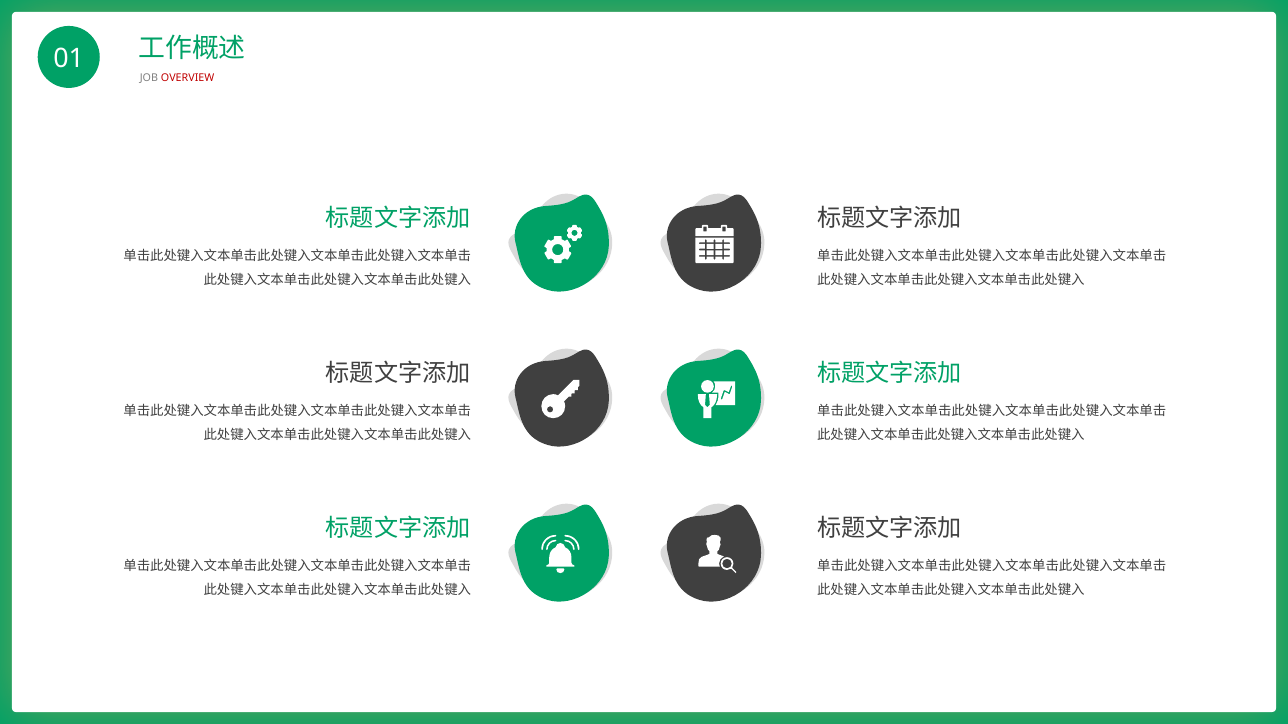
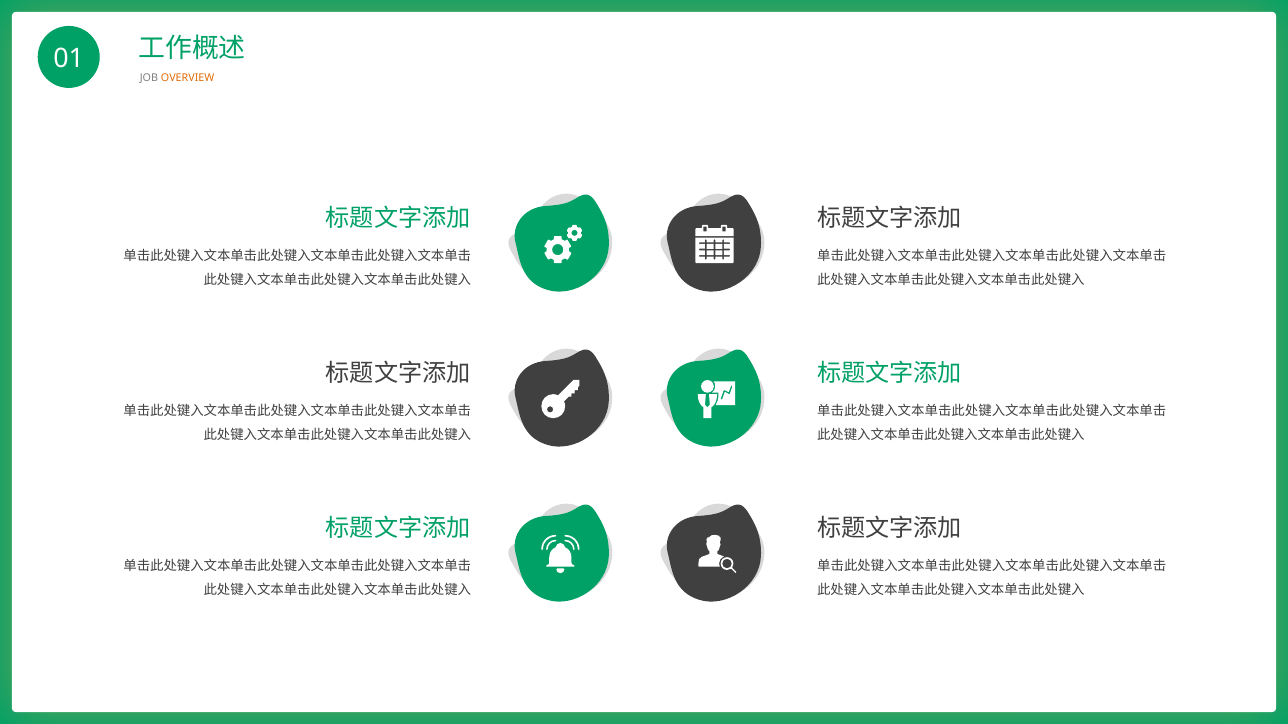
OVERVIEW colour: red -> orange (188, 78)
